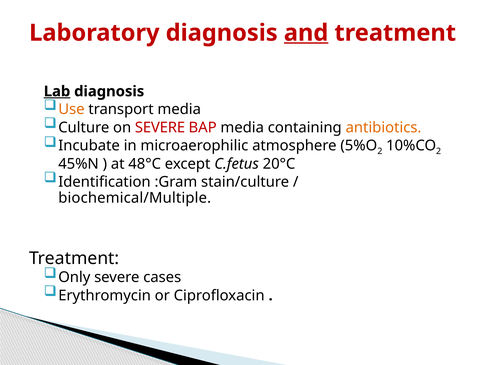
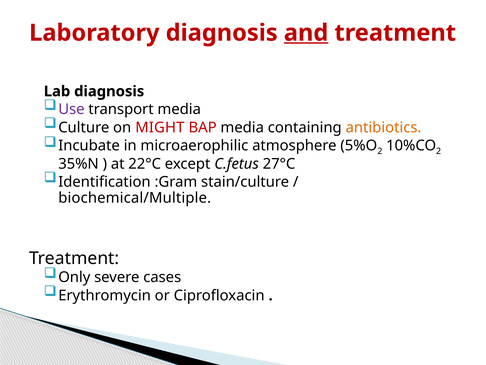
Lab underline: present -> none (57, 91)
Use colour: orange -> purple (71, 109)
on SEVERE: SEVERE -> MIGHT (160, 127)
45%N: 45%N -> 35%N (79, 164)
48°C: 48°C -> 22°C (145, 164)
20°C: 20°C -> 27°C (279, 164)
